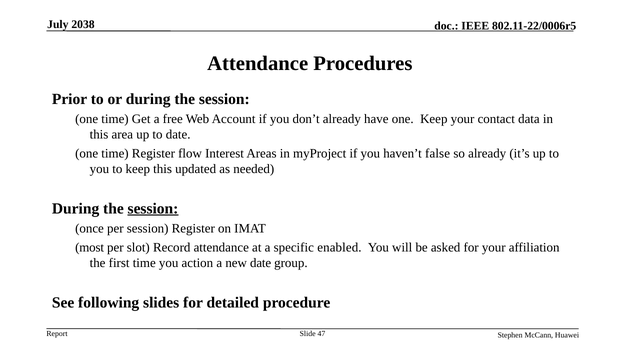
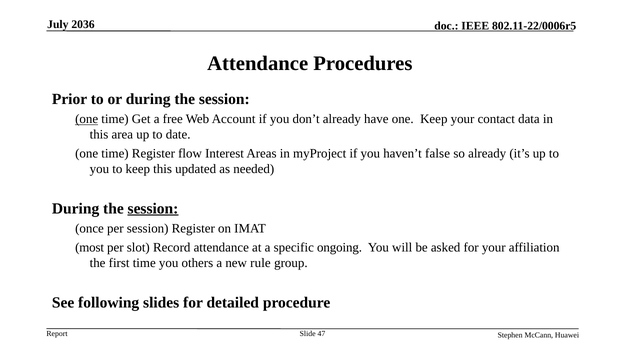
2038: 2038 -> 2036 (83, 25)
one underline: none -> present (87, 119)
enabled: enabled -> ongoing (340, 248)
action: action -> others (197, 263)
new date: date -> rule (260, 263)
